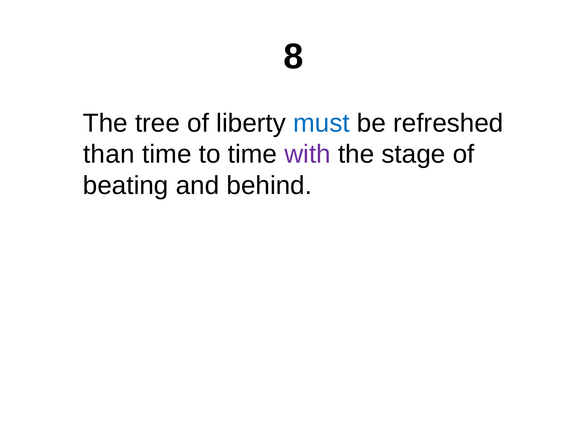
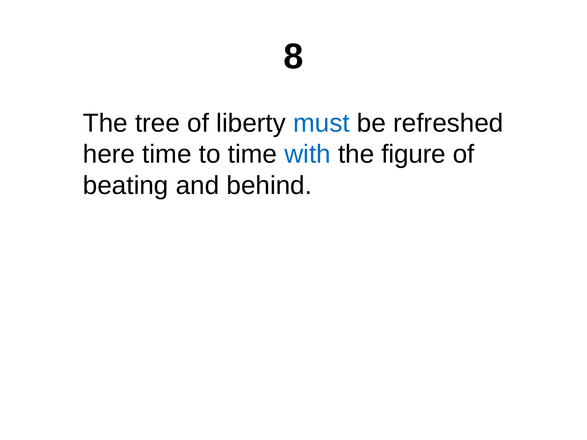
than: than -> here (109, 154)
with colour: purple -> blue (308, 154)
stage: stage -> figure (414, 154)
